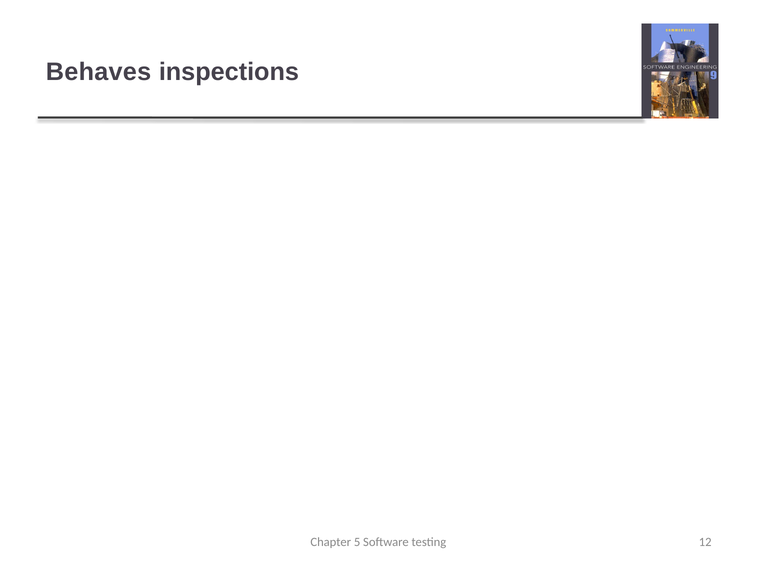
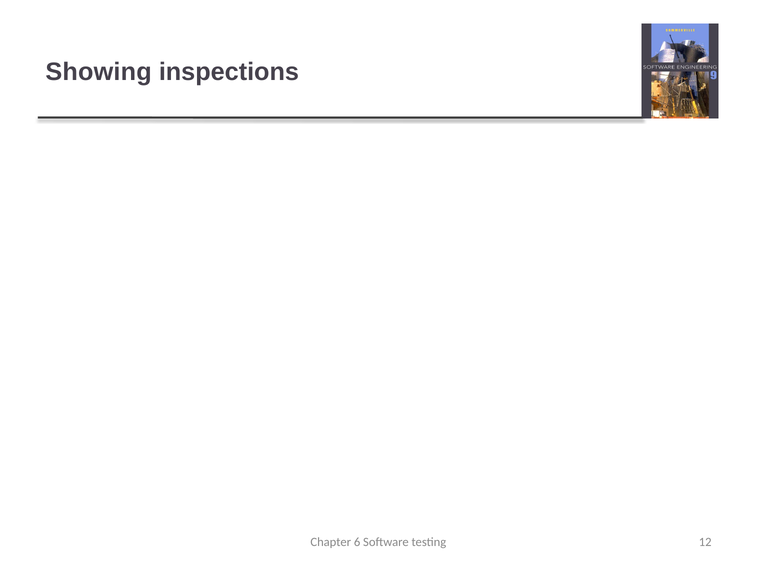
Behaves: Behaves -> Showing (99, 72)
5: 5 -> 6 (357, 542)
